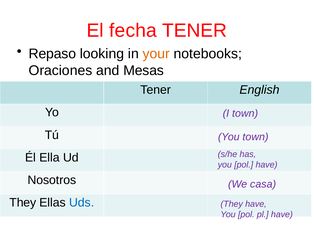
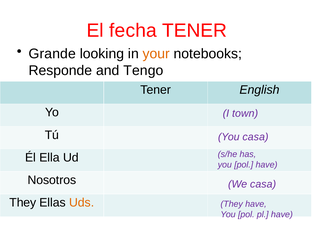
Repaso: Repaso -> Grande (52, 54)
Oraciones: Oraciones -> Responde (60, 70)
Mesas: Mesas -> Tengo (143, 70)
You town: town -> casa (255, 137)
Uds colour: blue -> orange (82, 202)
